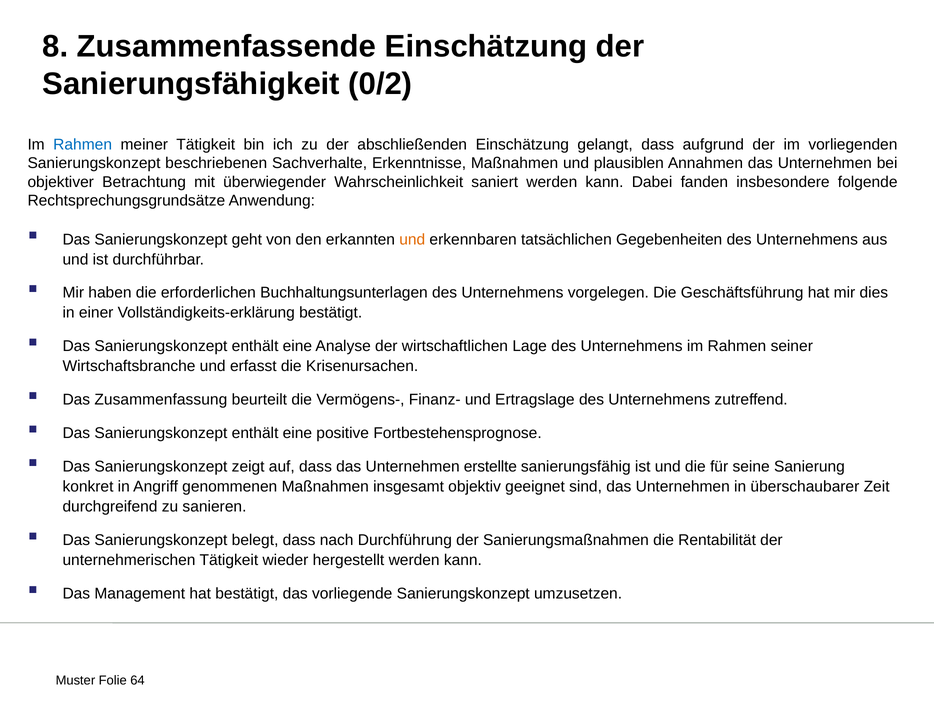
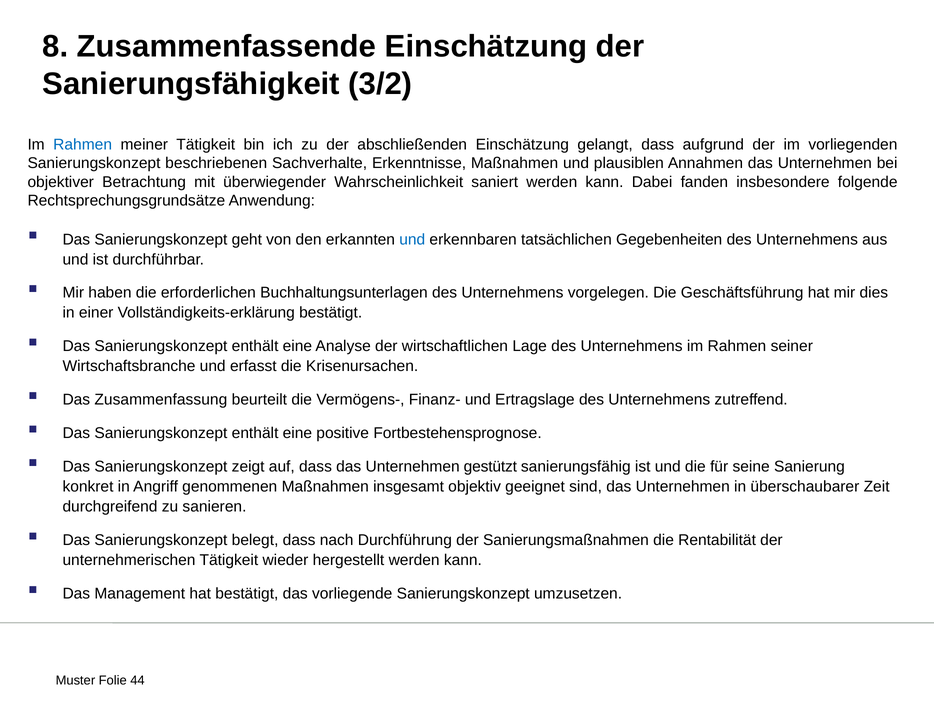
0/2: 0/2 -> 3/2 (380, 84)
und colour: orange -> blue (412, 239)
erstellte: erstellte -> gestützt (490, 466)
64: 64 -> 44 (137, 680)
